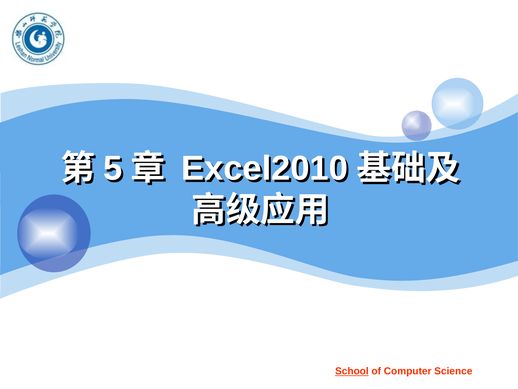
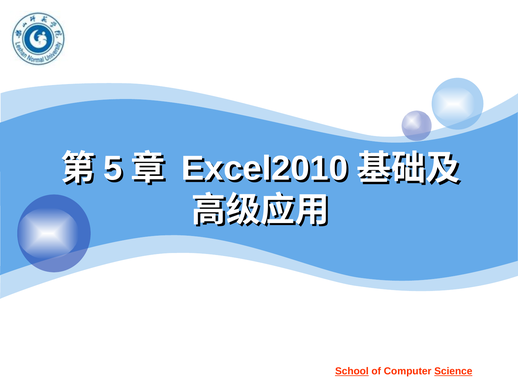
Science underline: none -> present (453, 371)
